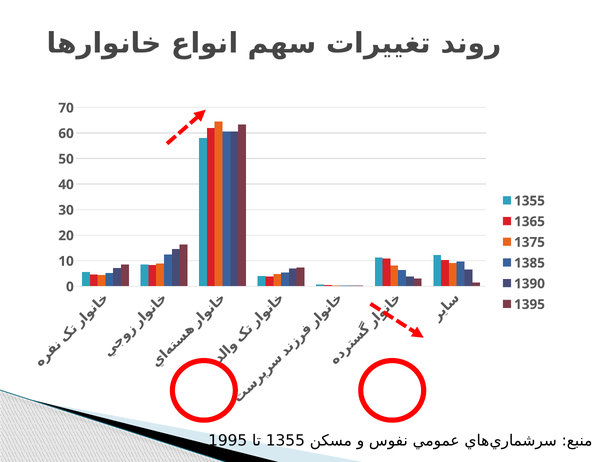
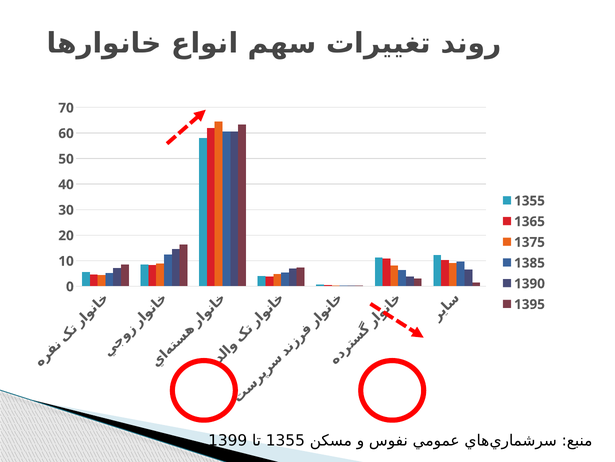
1995: 1995 -> 1399 (228, 440)
